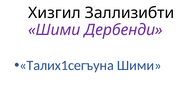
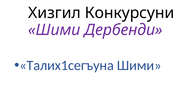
Заллизибти: Заллизибти -> Конкурсуни (130, 13)
